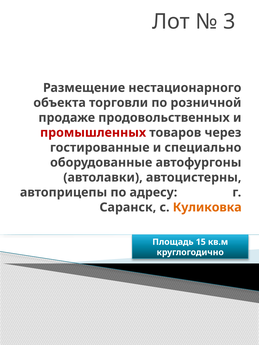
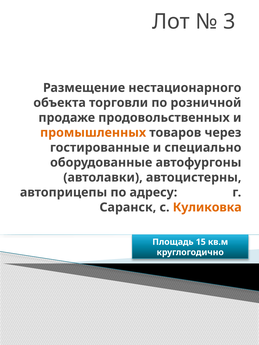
промышленных colour: red -> orange (93, 133)
